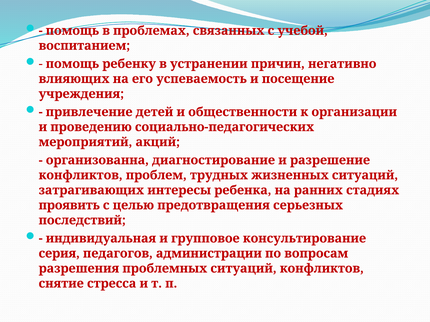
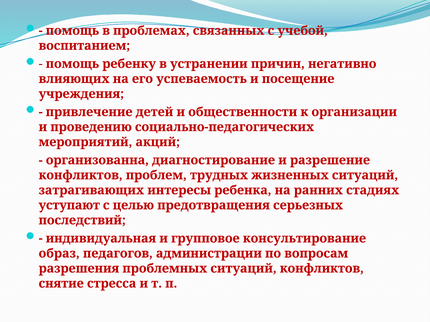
проявить: проявить -> уступают (69, 206)
серия: серия -> образ (59, 254)
